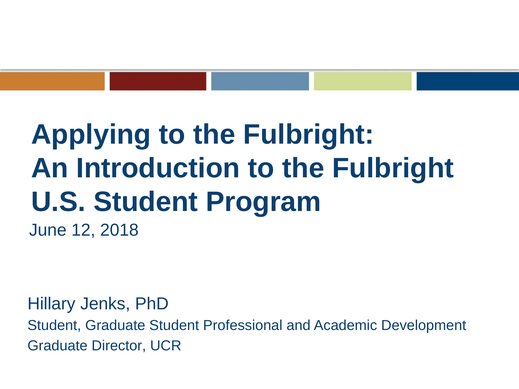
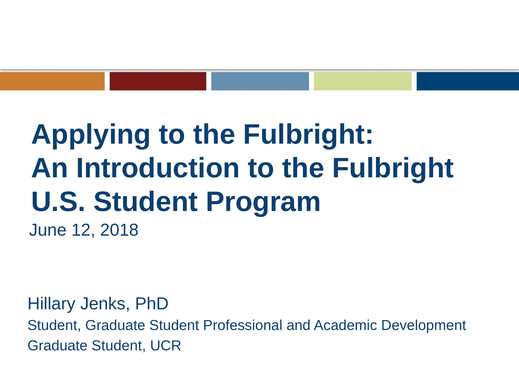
Director: Director -> Student (119, 346)
